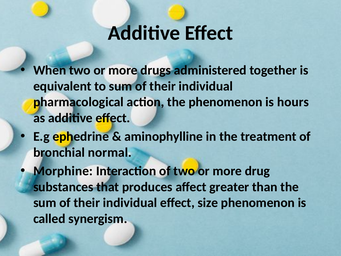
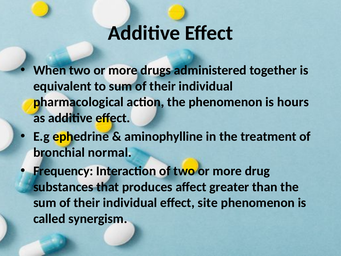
Morphine: Morphine -> Frequency (63, 171)
size: size -> site (208, 203)
